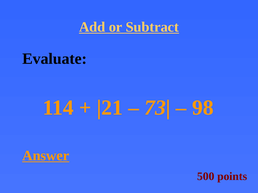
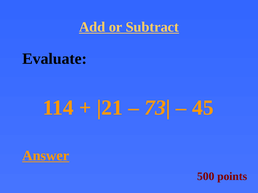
98: 98 -> 45 (203, 108)
